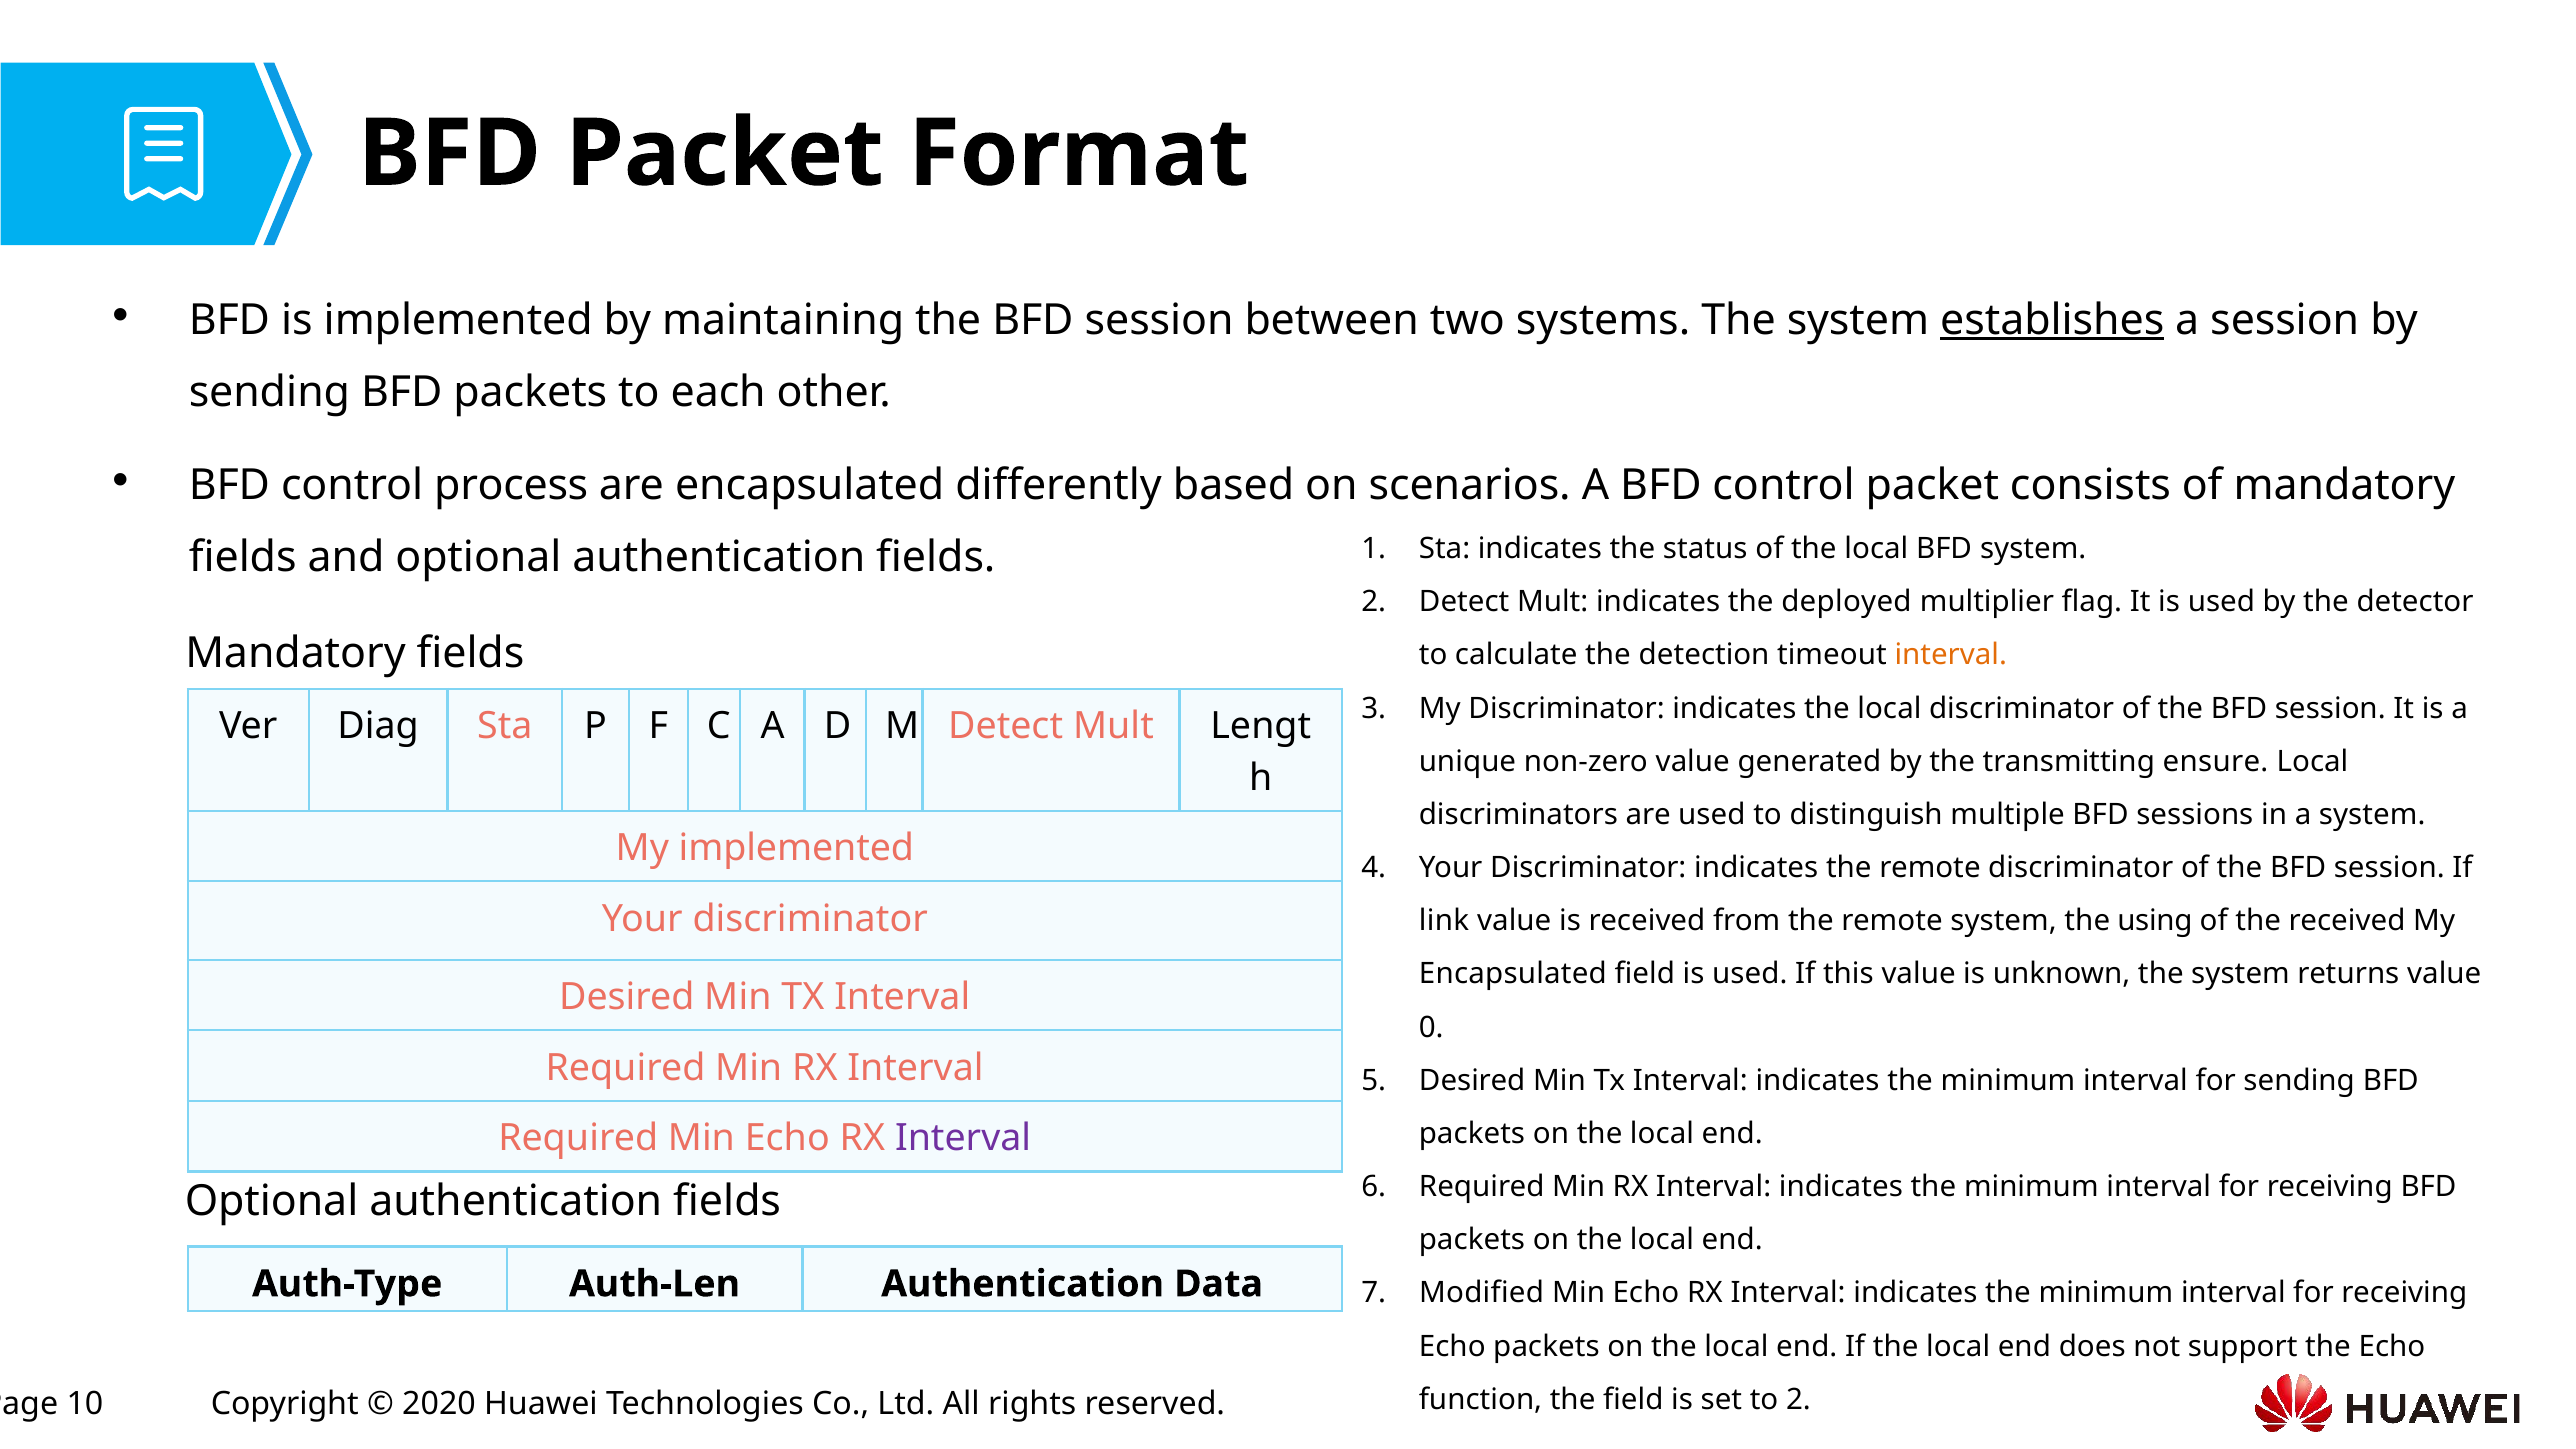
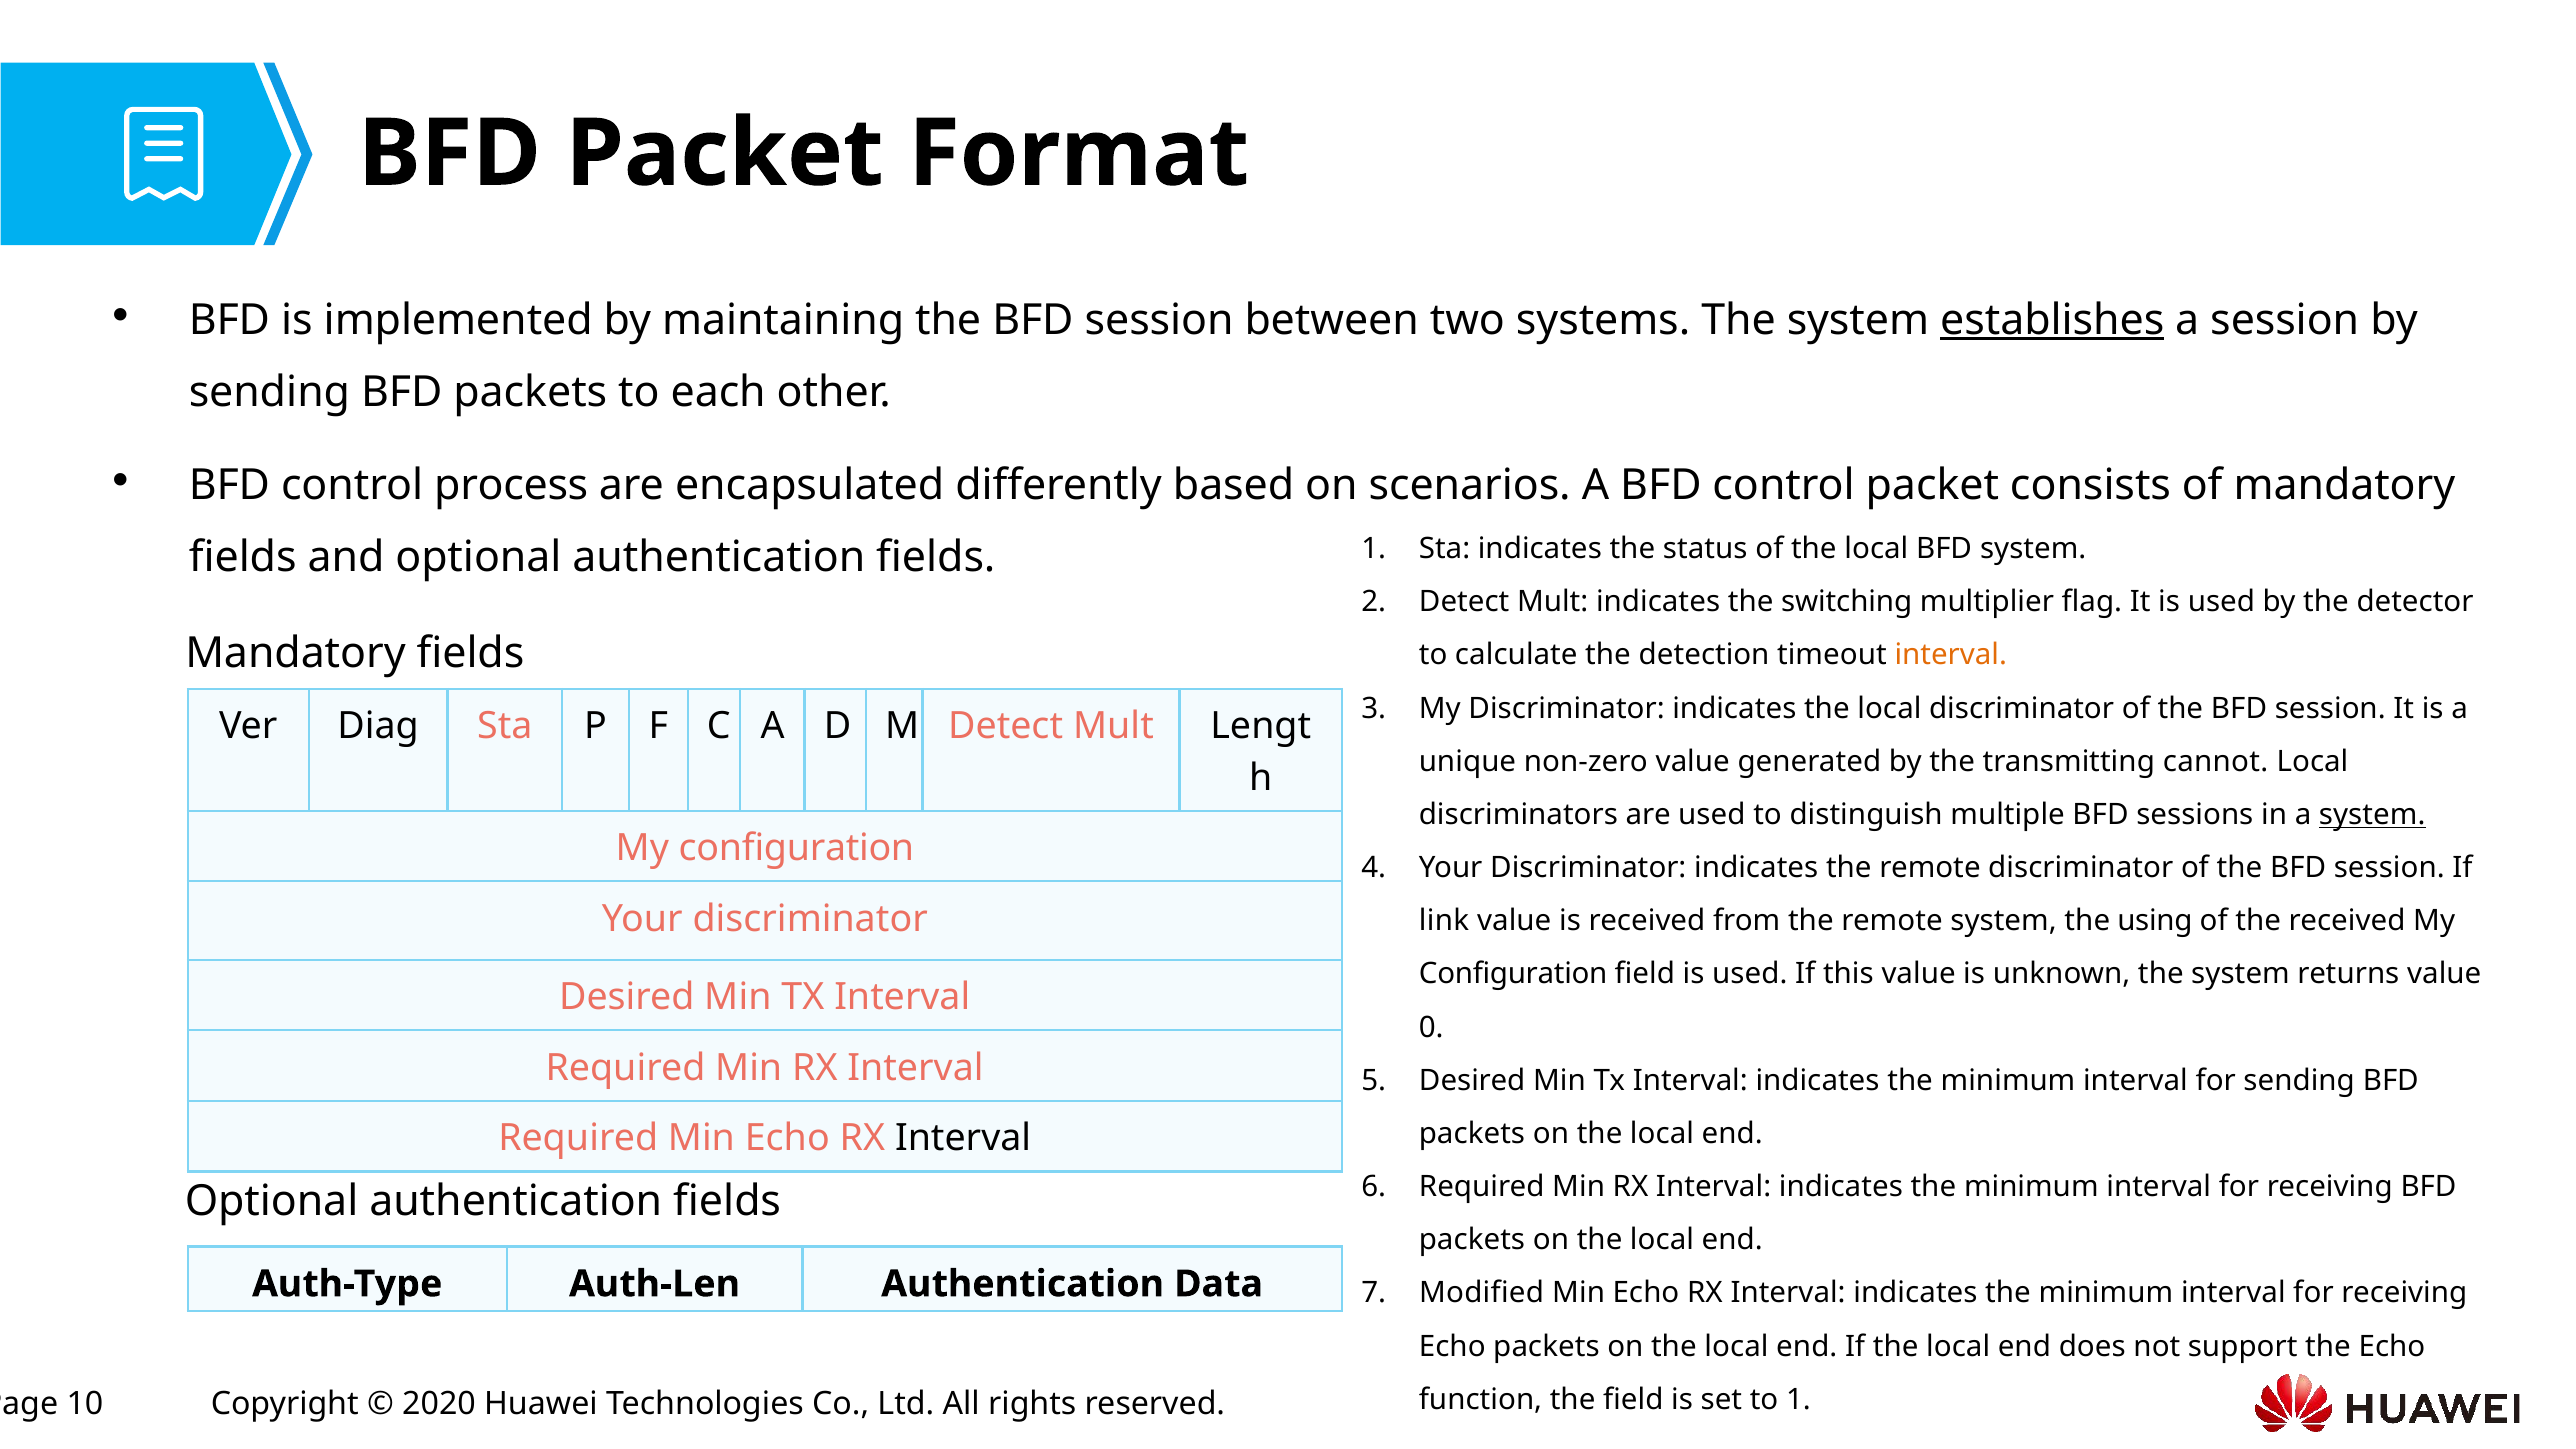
deployed: deployed -> switching (1847, 602)
ensure: ensure -> cannot (2216, 762)
system underline: none -> present (2372, 815)
implemented: implemented -> configuration (796, 848)
Encapsulated: Encapsulated -> Configuration (1513, 974)
Interval colour: purple -> black (963, 1138)
to 2: 2 -> 1 (1798, 1400)
